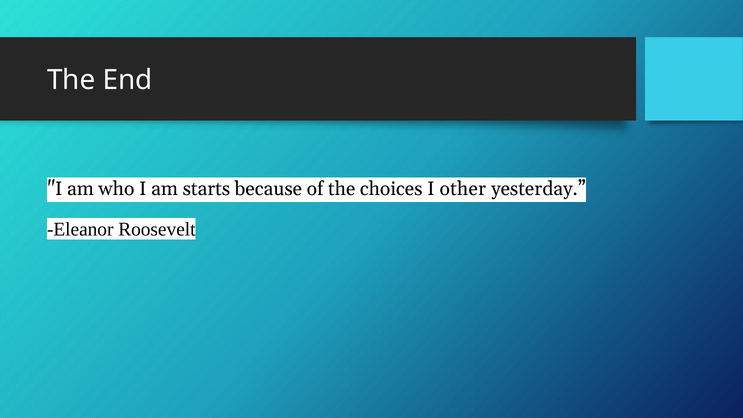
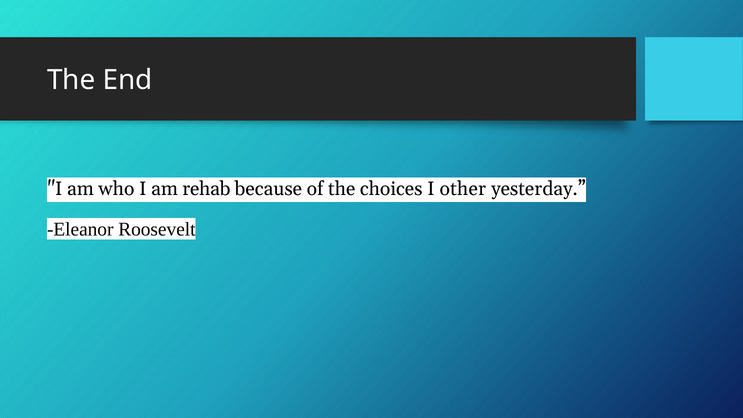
starts: starts -> rehab (206, 189)
